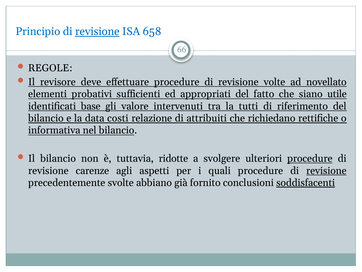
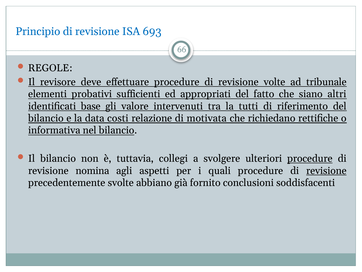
revisione underline: present -> none (97, 31)
658: 658 -> 693 (152, 31)
novellato: novellato -> tribunale (326, 82)
utile: utile -> altri (337, 94)
attribuiti: attribuiti -> motivata (207, 118)
ridotte: ridotte -> collegi (173, 158)
carenze: carenze -> nomina (92, 170)
soddisfacenti underline: present -> none (306, 182)
